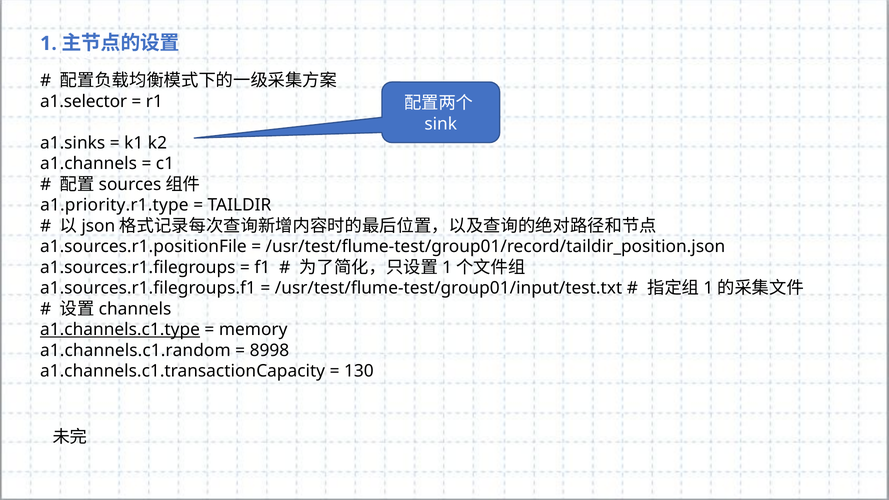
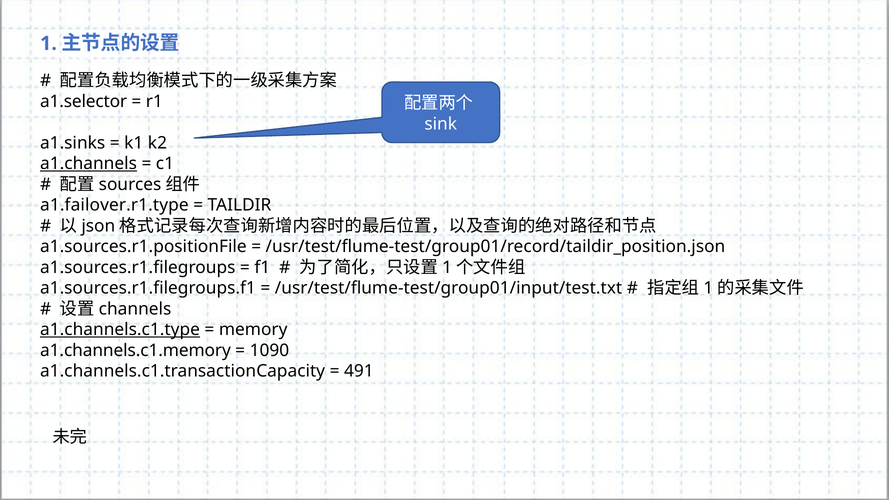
a1.channels underline: none -> present (89, 164)
a1.priority.r1.type: a1.priority.r1.type -> a1.failover.r1.type (114, 205)
a1.channels.c1.random: a1.channels.c1.random -> a1.channels.c1.memory (135, 350)
8998: 8998 -> 1090 (269, 350)
130: 130 -> 491 (359, 371)
